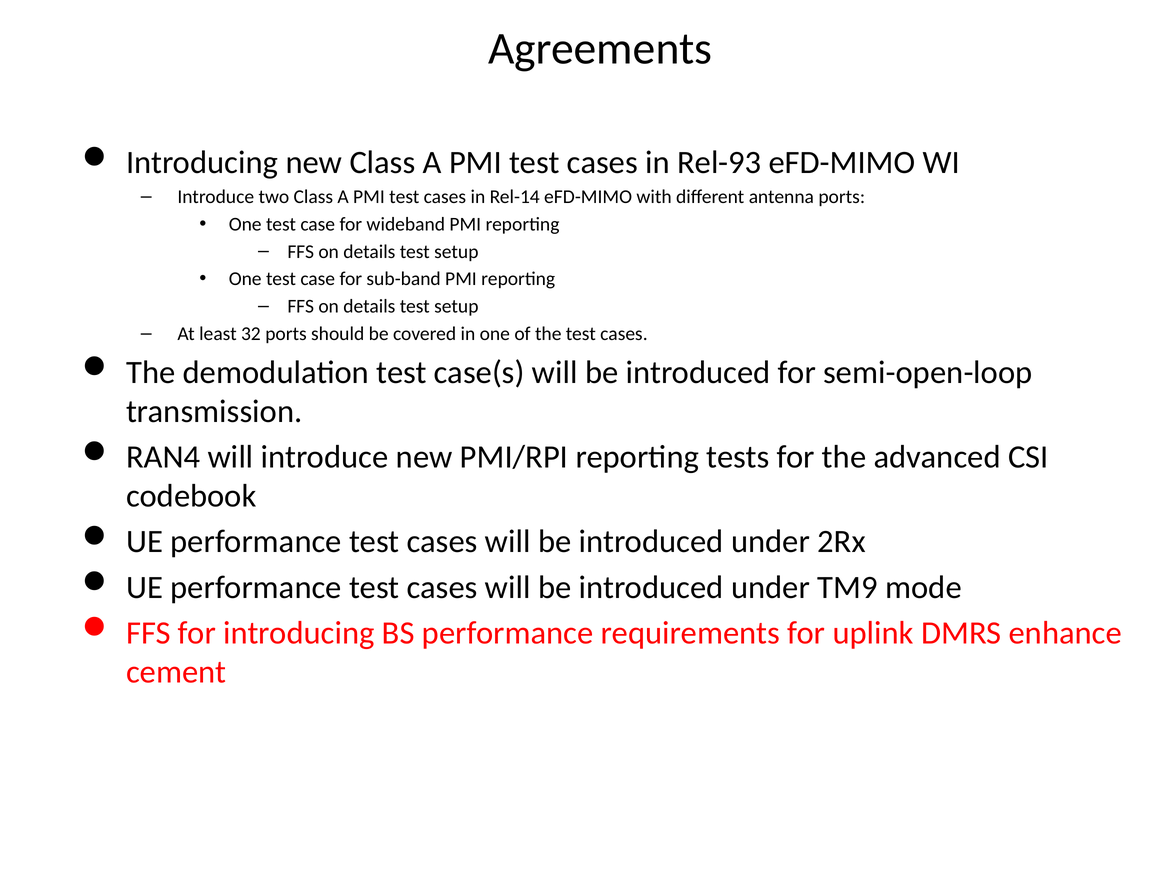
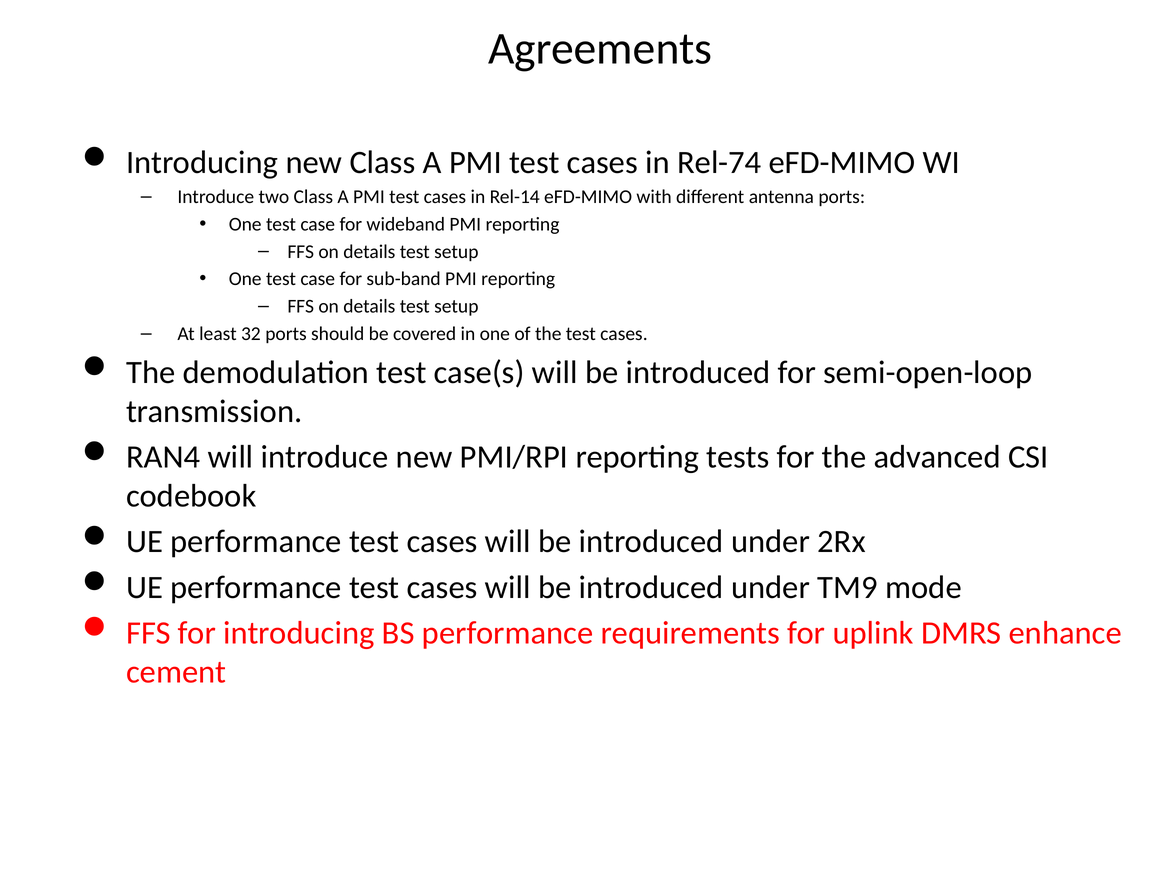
Rel-93: Rel-93 -> Rel-74 (719, 163)
